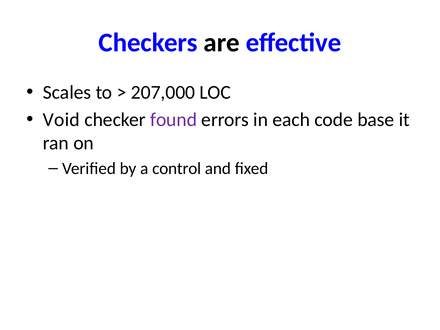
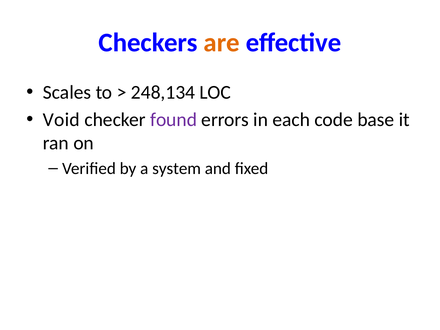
are colour: black -> orange (222, 43)
207,000: 207,000 -> 248,134 (163, 92)
control: control -> system (177, 168)
